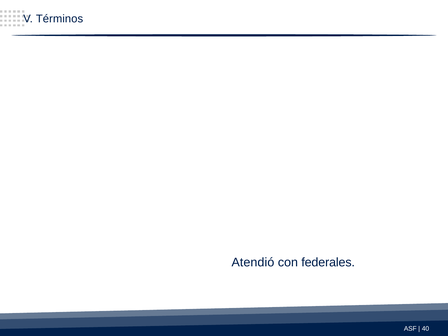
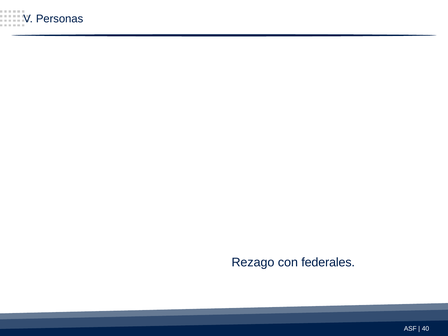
Términos: Términos -> Personas (60, 19)
Atendió: Atendió -> Rezago (253, 262)
